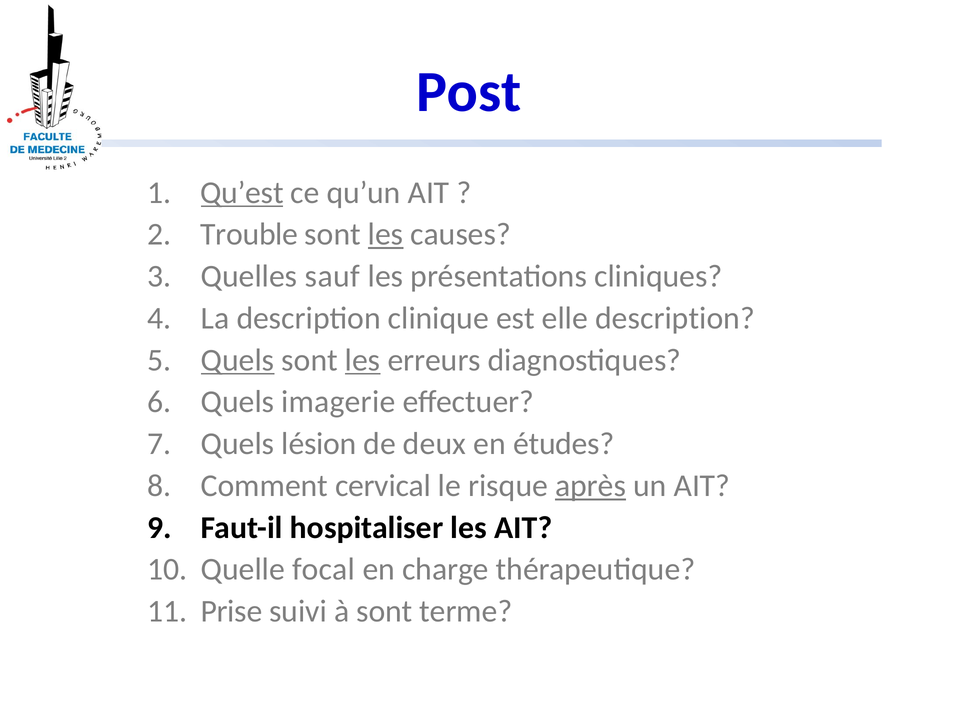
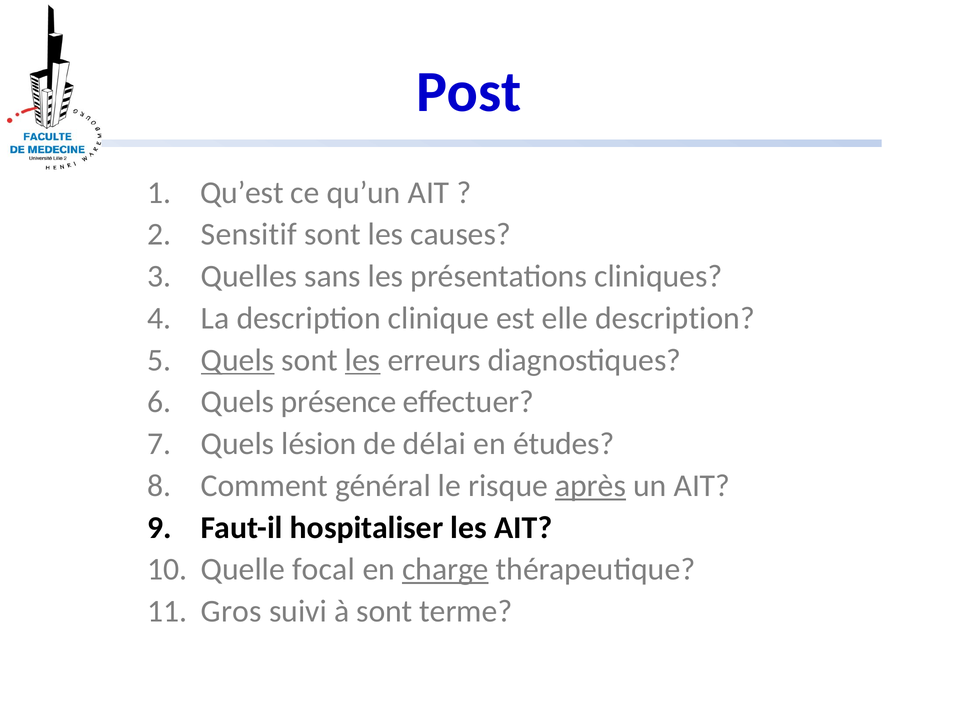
Qu’est underline: present -> none (242, 193)
Trouble: Trouble -> Sensitif (249, 235)
les underline: present -> none (386, 235)
sauf: sauf -> sans (333, 277)
imagerie: imagerie -> présence (339, 402)
deux: deux -> délai (434, 444)
cervical: cervical -> général (383, 486)
charge underline: none -> present (445, 570)
Prise: Prise -> Gros (231, 612)
